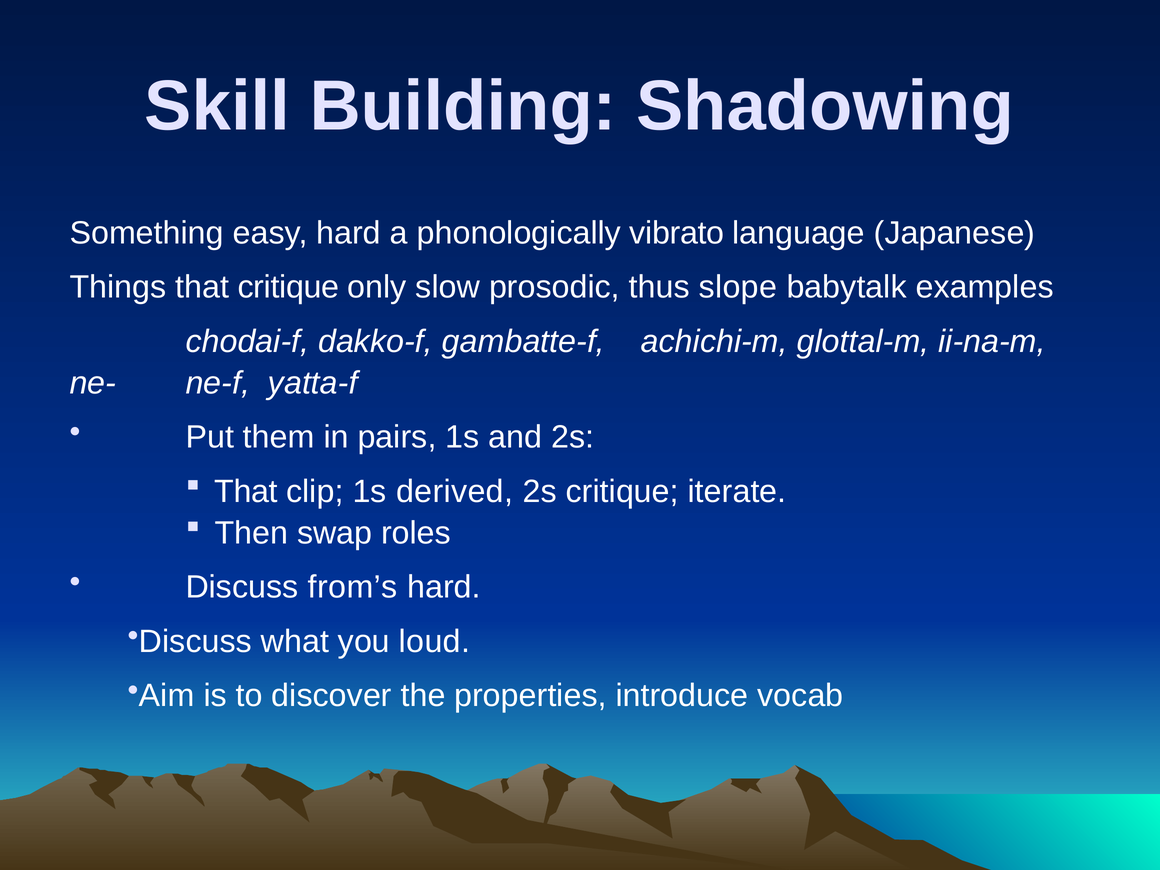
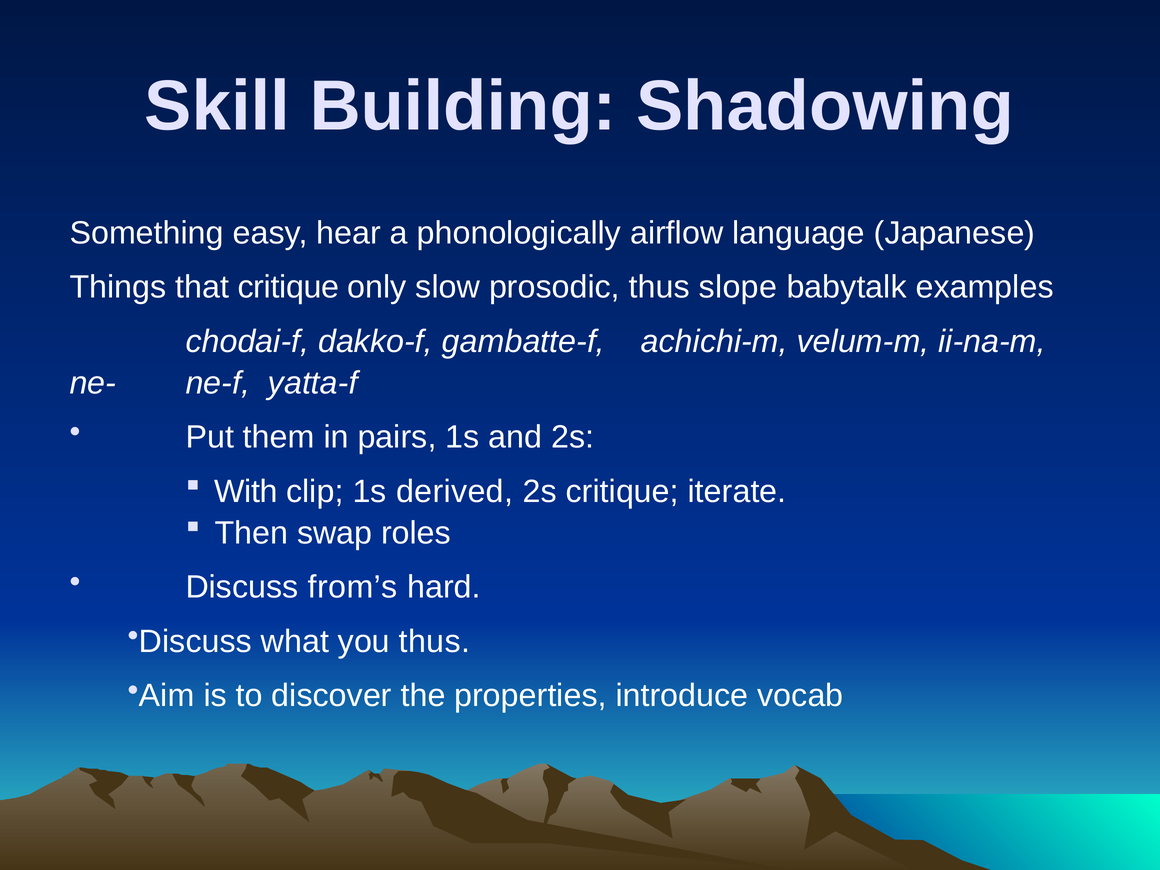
easy hard: hard -> hear (349, 233)
vibrato: vibrato -> airflow (677, 233)
glottal-m: glottal-m -> velum-m (863, 342)
That: That -> With (246, 491)
you loud: loud -> thus (434, 641)
